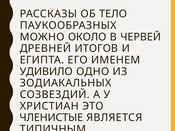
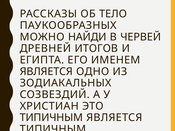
ОКОЛО: ОКОЛО -> НАЙДИ (87, 37)
УДИВИЛО: УДИВИЛО -> ЯВЛЯЕТСЯ (46, 72)
ЧЛЕНИСТЫЕ: ЧЛЕНИСТЫЕ -> ТИПИЧНЫМ (51, 118)
